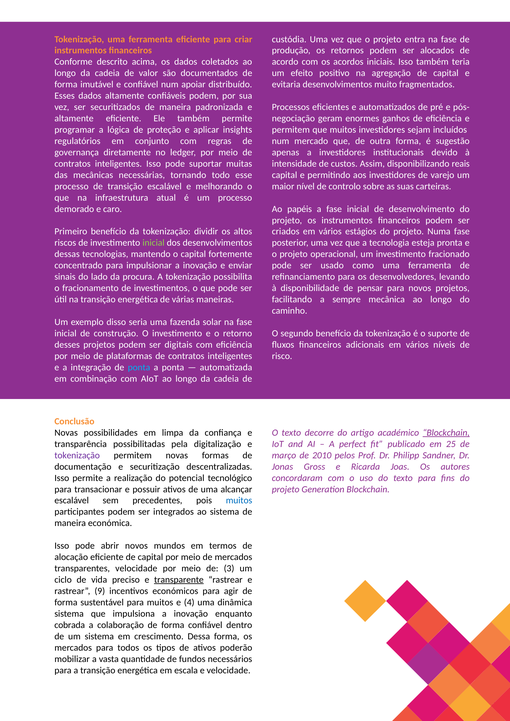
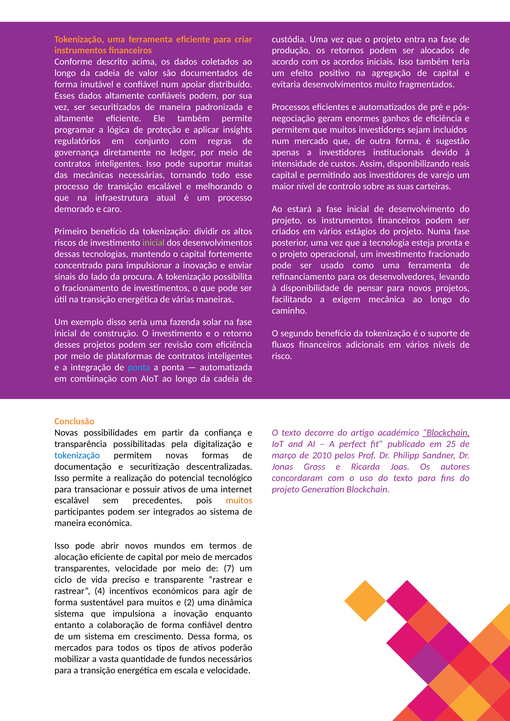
papéis: papéis -> estará (300, 209)
sempre: sempre -> exigem (347, 300)
digitais: digitais -> revisão (178, 345)
limpa: limpa -> partir (173, 433)
tokenização colour: purple -> blue (77, 455)
alcançar: alcançar -> internet (236, 489)
muitos colour: blue -> orange (239, 501)
3: 3 -> 7 (229, 569)
transparente underline: present -> none (179, 580)
9: 9 -> 4 (100, 591)
4: 4 -> 2 (189, 603)
cobrada: cobrada -> entanto (70, 625)
